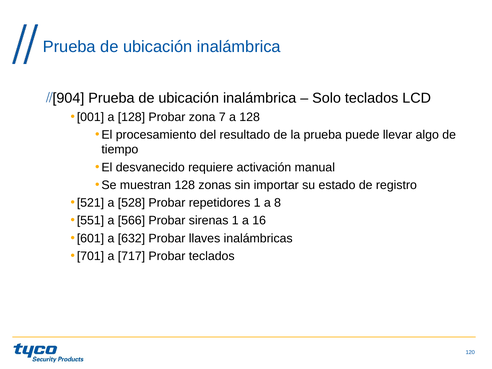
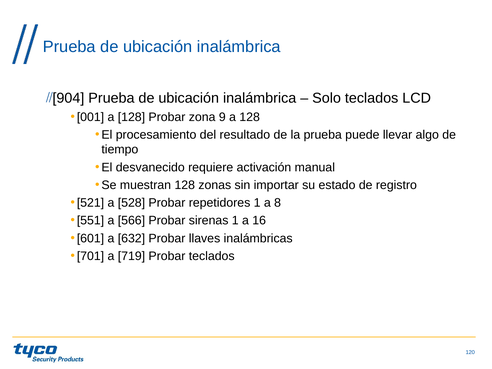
7: 7 -> 9 (222, 117)
717: 717 -> 719 (131, 256)
